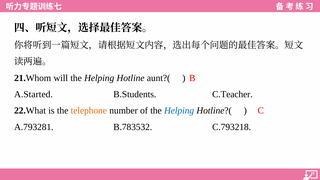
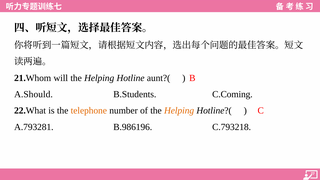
A.Started: A.Started -> A.Should (34, 94)
C.Teacher: C.Teacher -> C.Coming (232, 94)
Helping colour: blue -> orange (179, 111)
B.783532: B.783532 -> B.986196 (133, 127)
